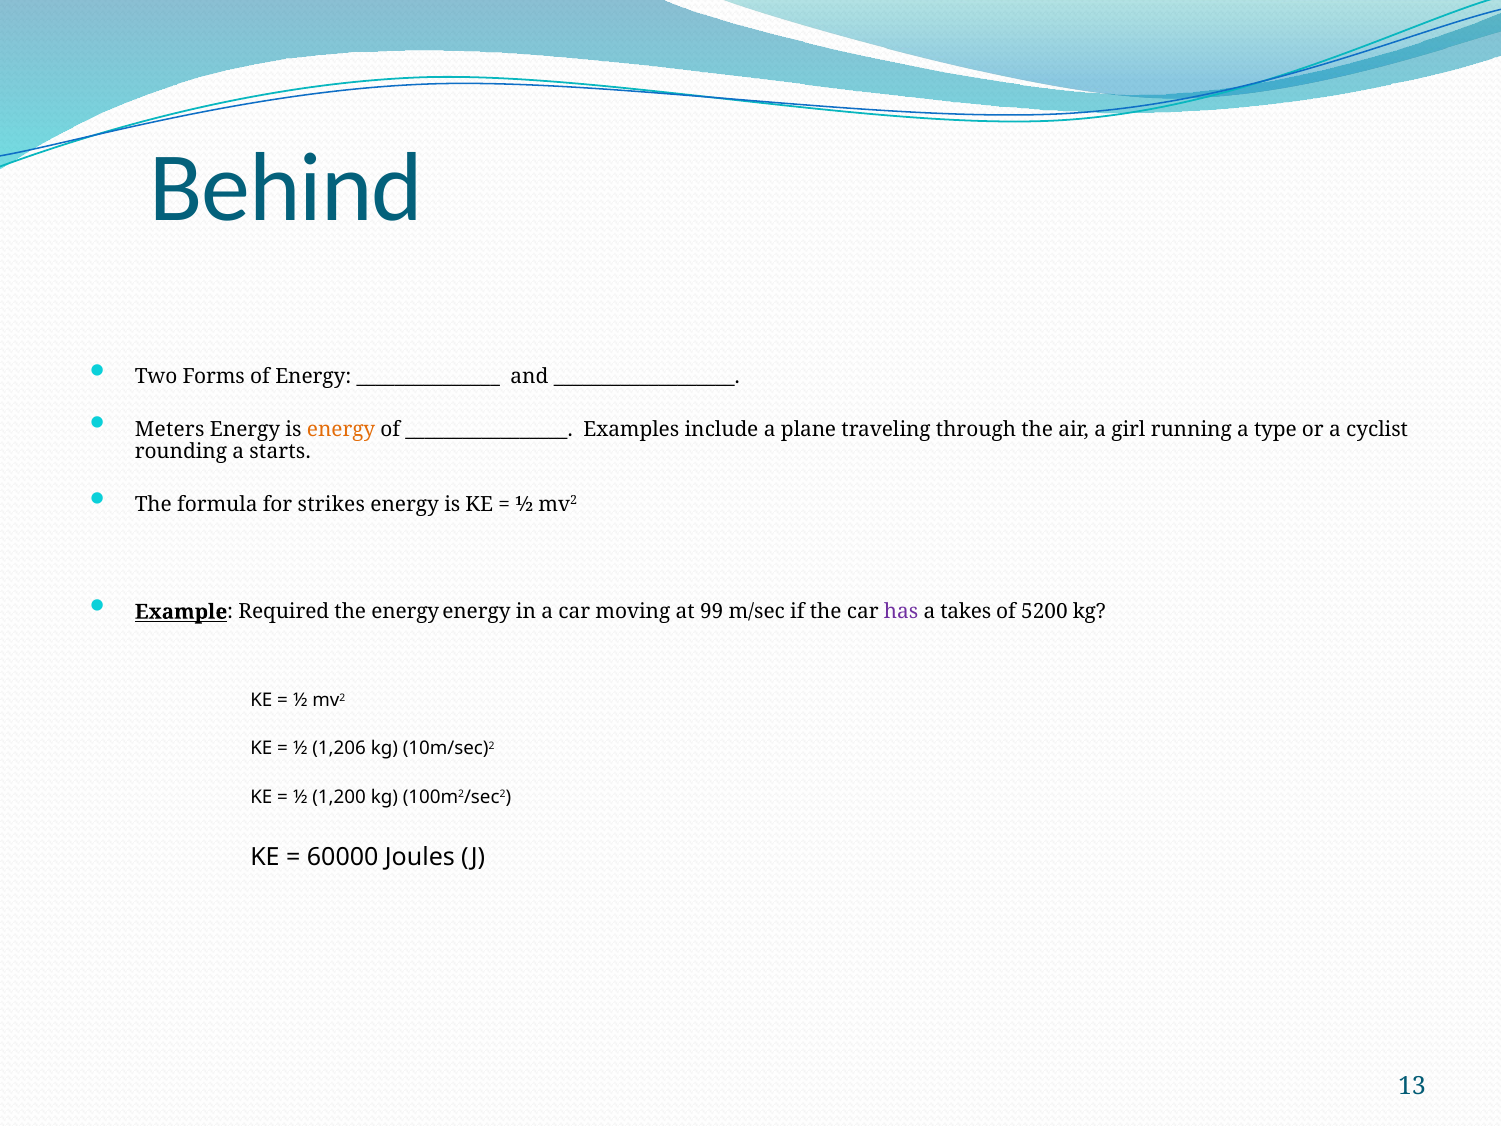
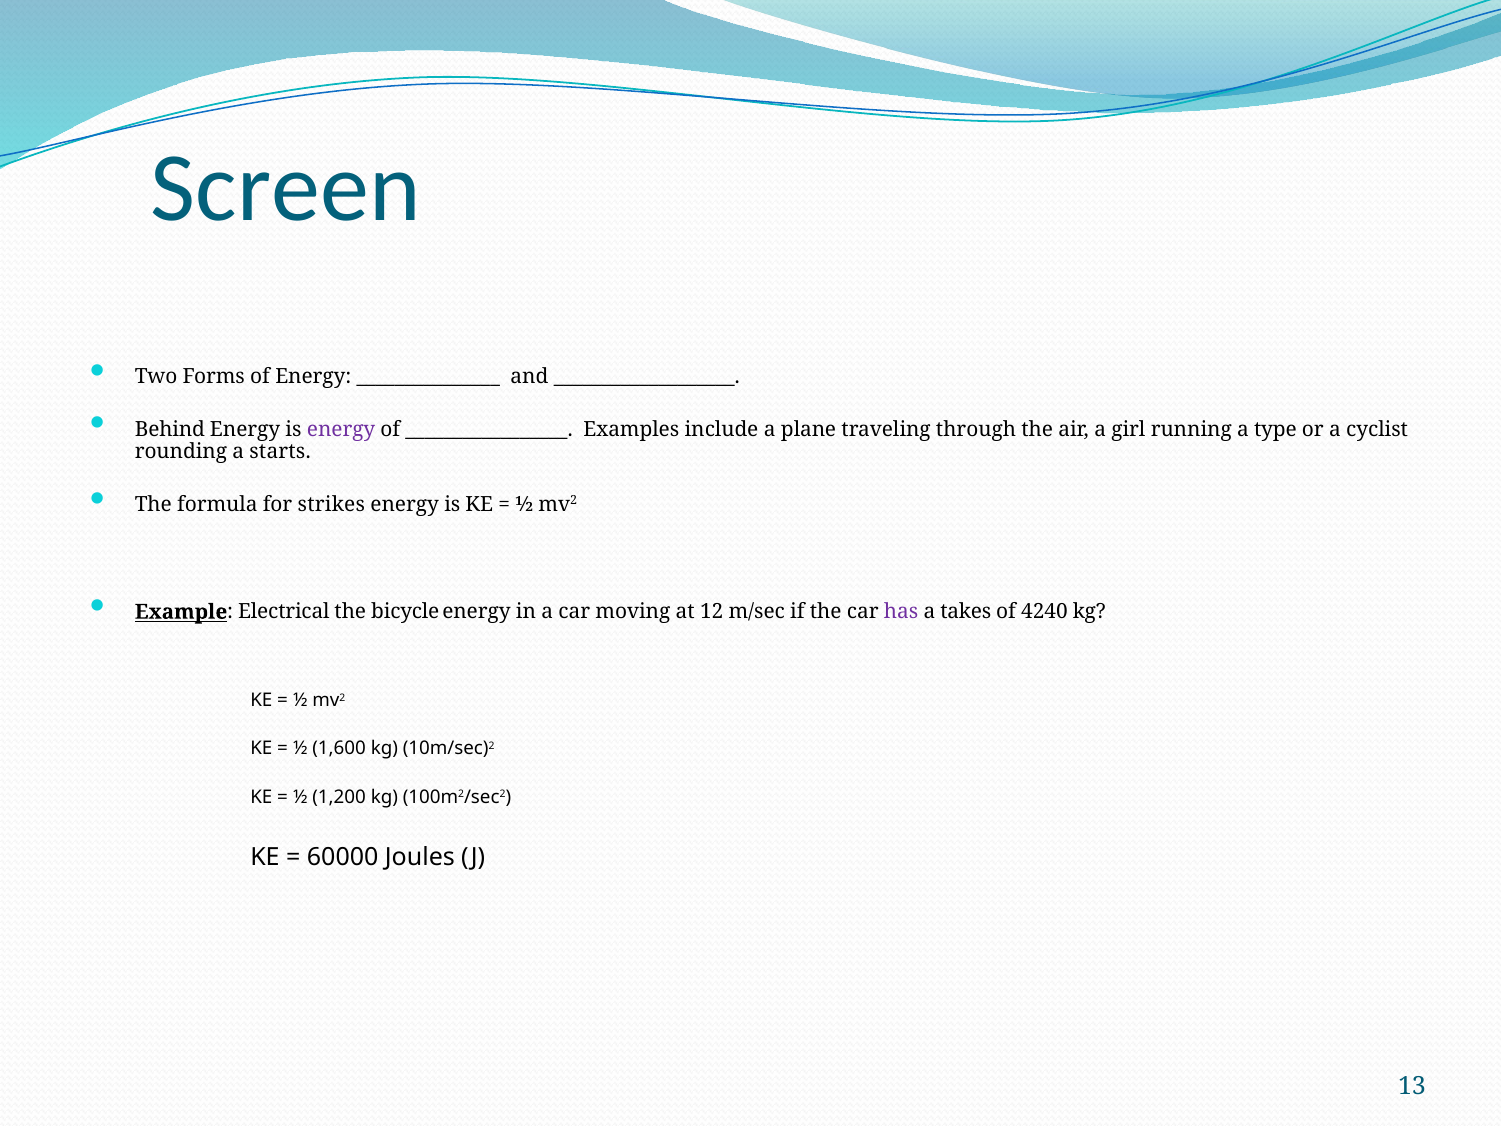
Behind: Behind -> Screen (286, 189)
Meters: Meters -> Behind (170, 429)
energy colour: orange -> purple (341, 429)
Required: Required -> Electrical (284, 612)
the energy: energy -> bicycle (405, 612)
99: 99 -> 12 (712, 612)
5200: 5200 -> 4240 (1044, 612)
1,206: 1,206 -> 1,600 (339, 749)
